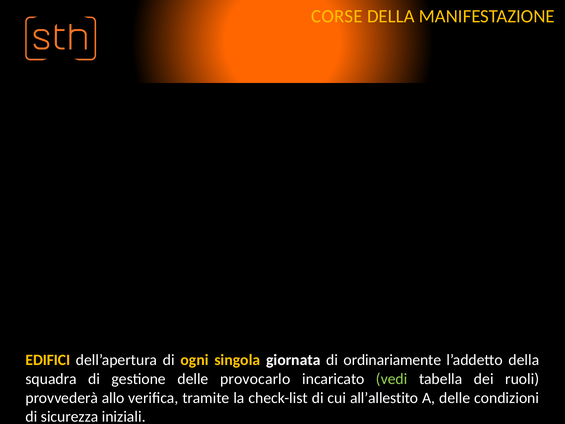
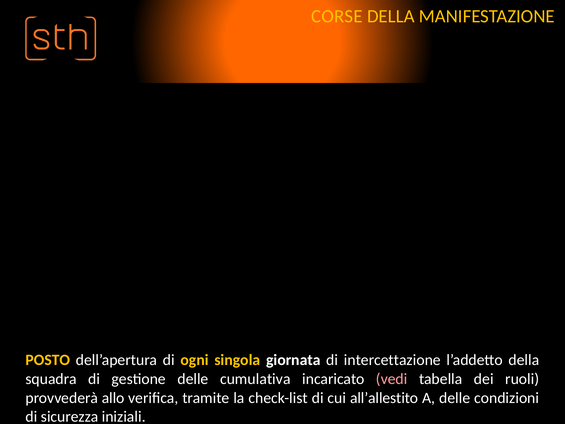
EDIFICI: EDIFICI -> POSTO (48, 360)
ordinariamente: ordinariamente -> intercettazione (392, 360)
provocarlo: provocarlo -> cumulativa (255, 379)
vedi colour: light green -> pink (392, 379)
